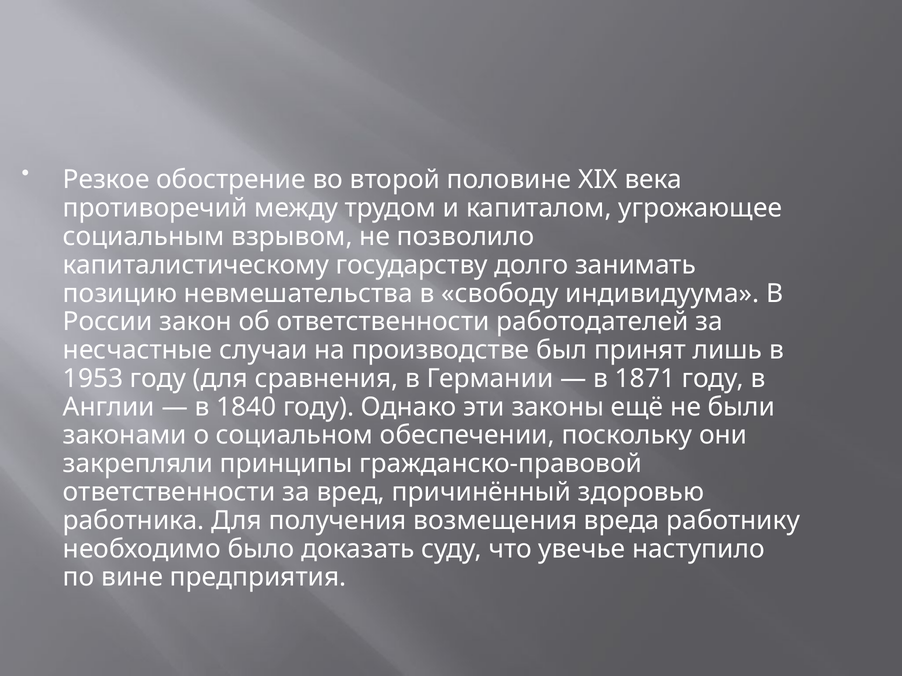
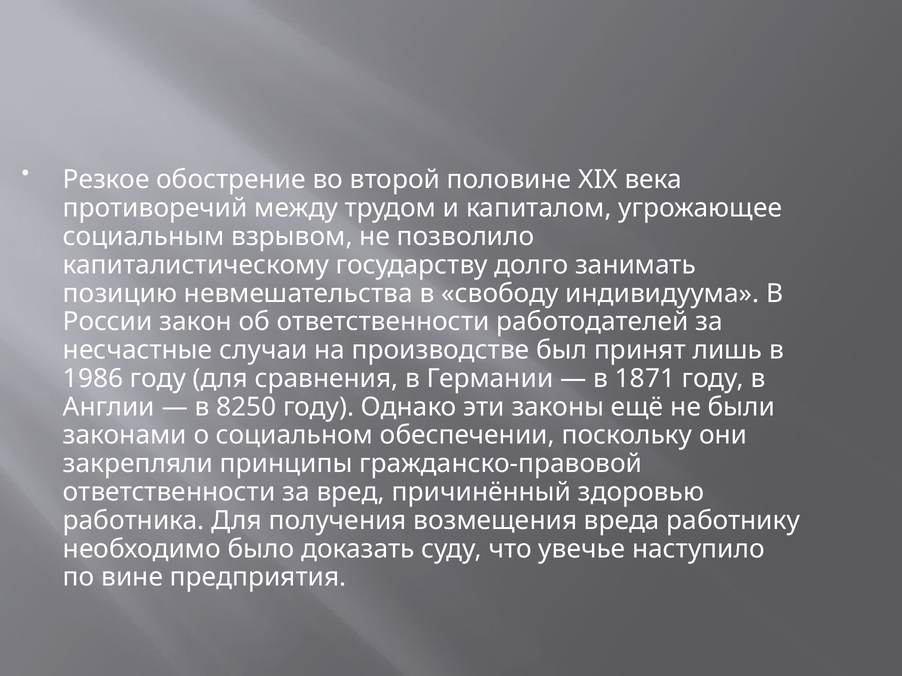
1953: 1953 -> 1986 (93, 379)
1840: 1840 -> 8250 (246, 407)
